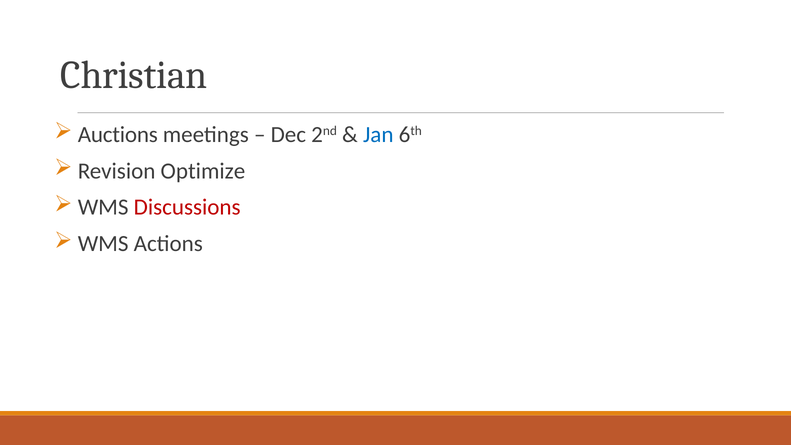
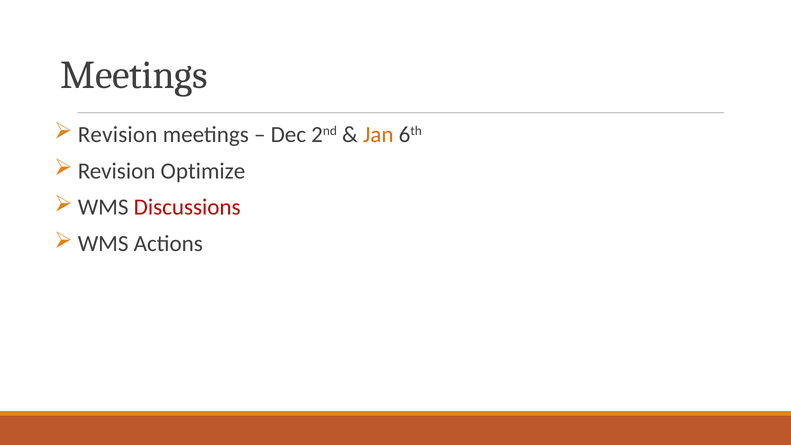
Christian: Christian -> Meetings (134, 75)
Auctions: Auctions -> Revision (118, 135)
Jan colour: blue -> orange (378, 135)
